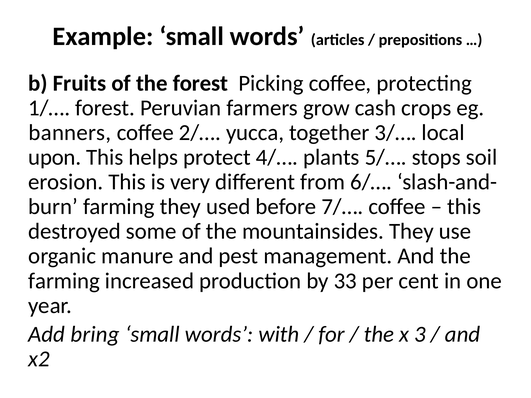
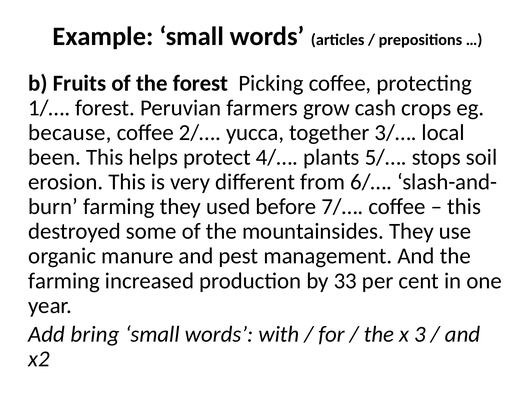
banners: banners -> because (70, 133)
upon: upon -> been (55, 157)
